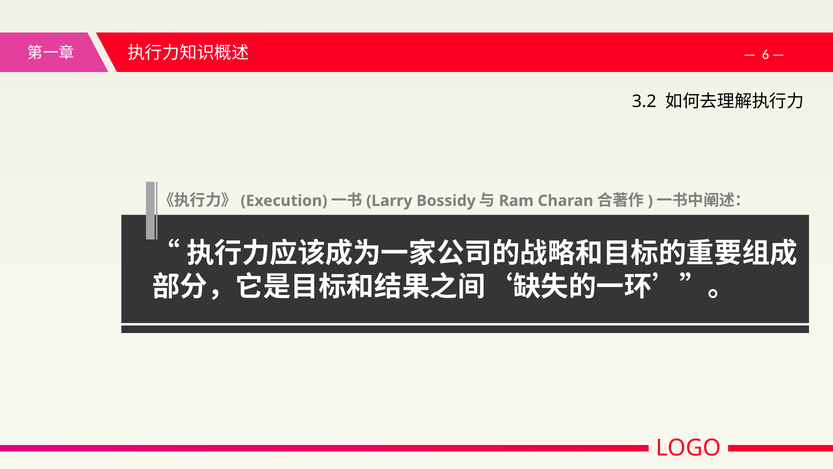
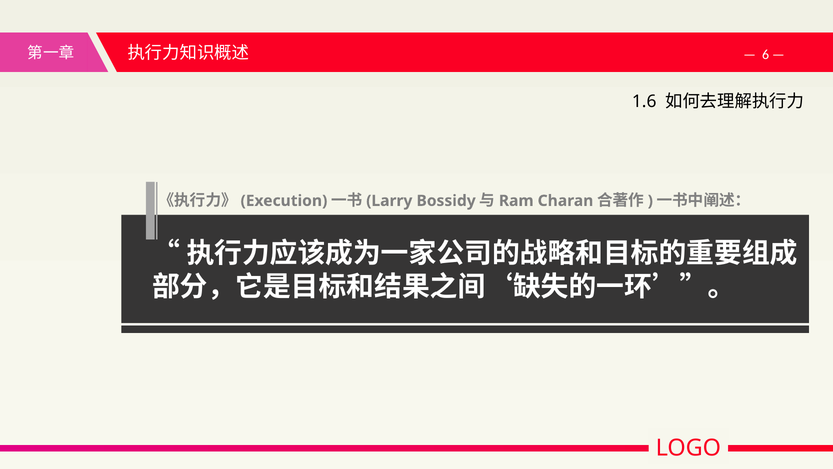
3.2: 3.2 -> 1.6 (644, 101)
